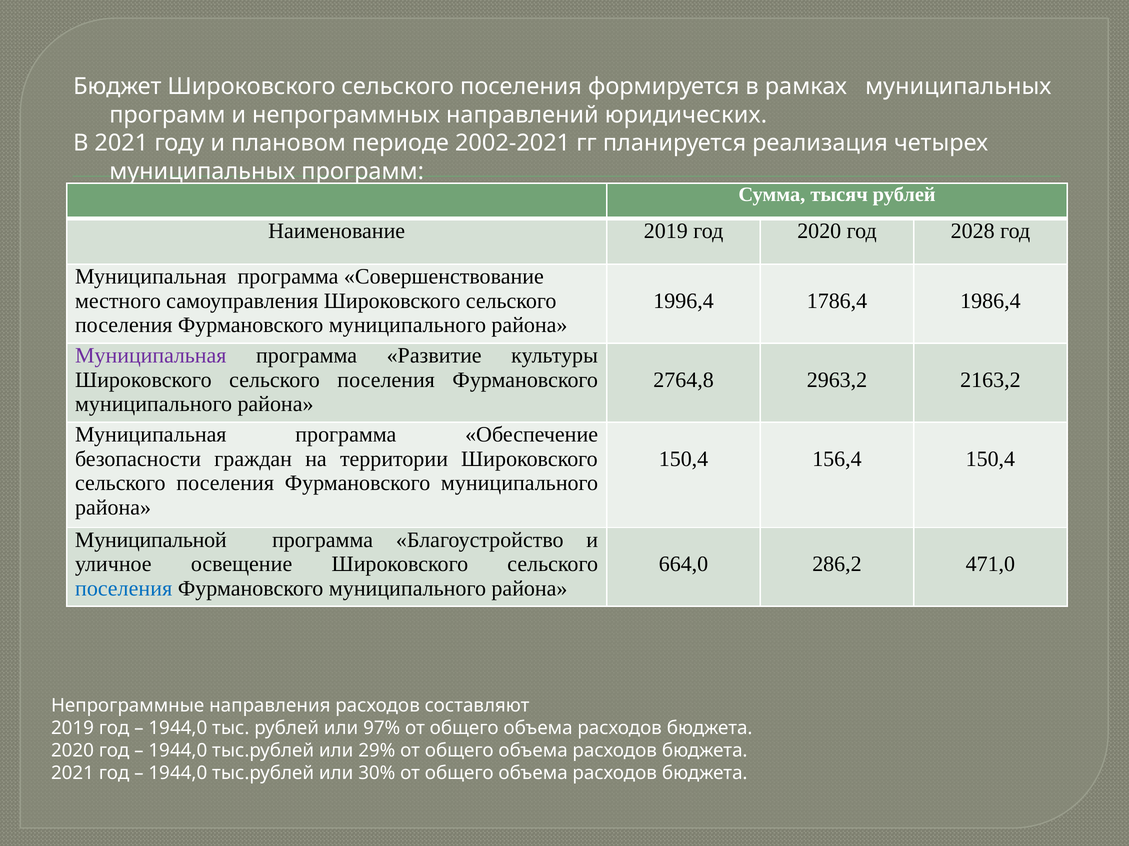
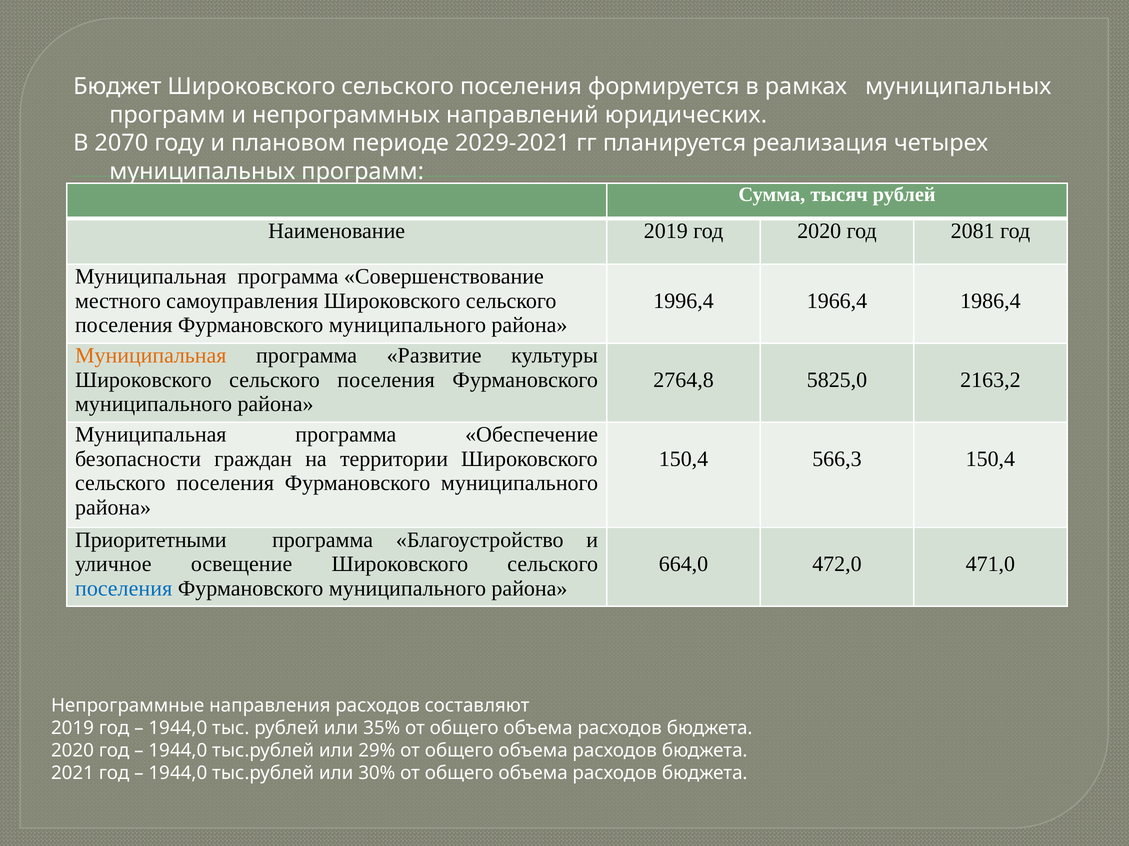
В 2021: 2021 -> 2070 (121, 143)
2002-2021: 2002-2021 -> 2029-2021 (513, 143)
2028: 2028 -> 2081 (973, 231)
1786,4: 1786,4 -> 1966,4 (837, 301)
Муниципальная colour: purple -> orange (151, 356)
2963,2: 2963,2 -> 5825,0 (837, 380)
156,4: 156,4 -> 566,3 (837, 459)
Муниципальной: Муниципальной -> Приоритетными (151, 540)
286,2: 286,2 -> 472,0 (837, 565)
97%: 97% -> 35% (382, 729)
